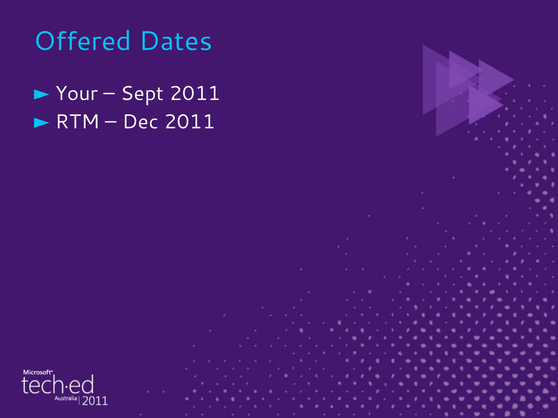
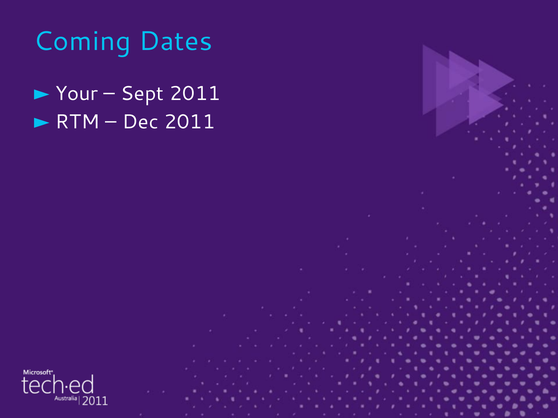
Offered: Offered -> Coming (82, 41)
